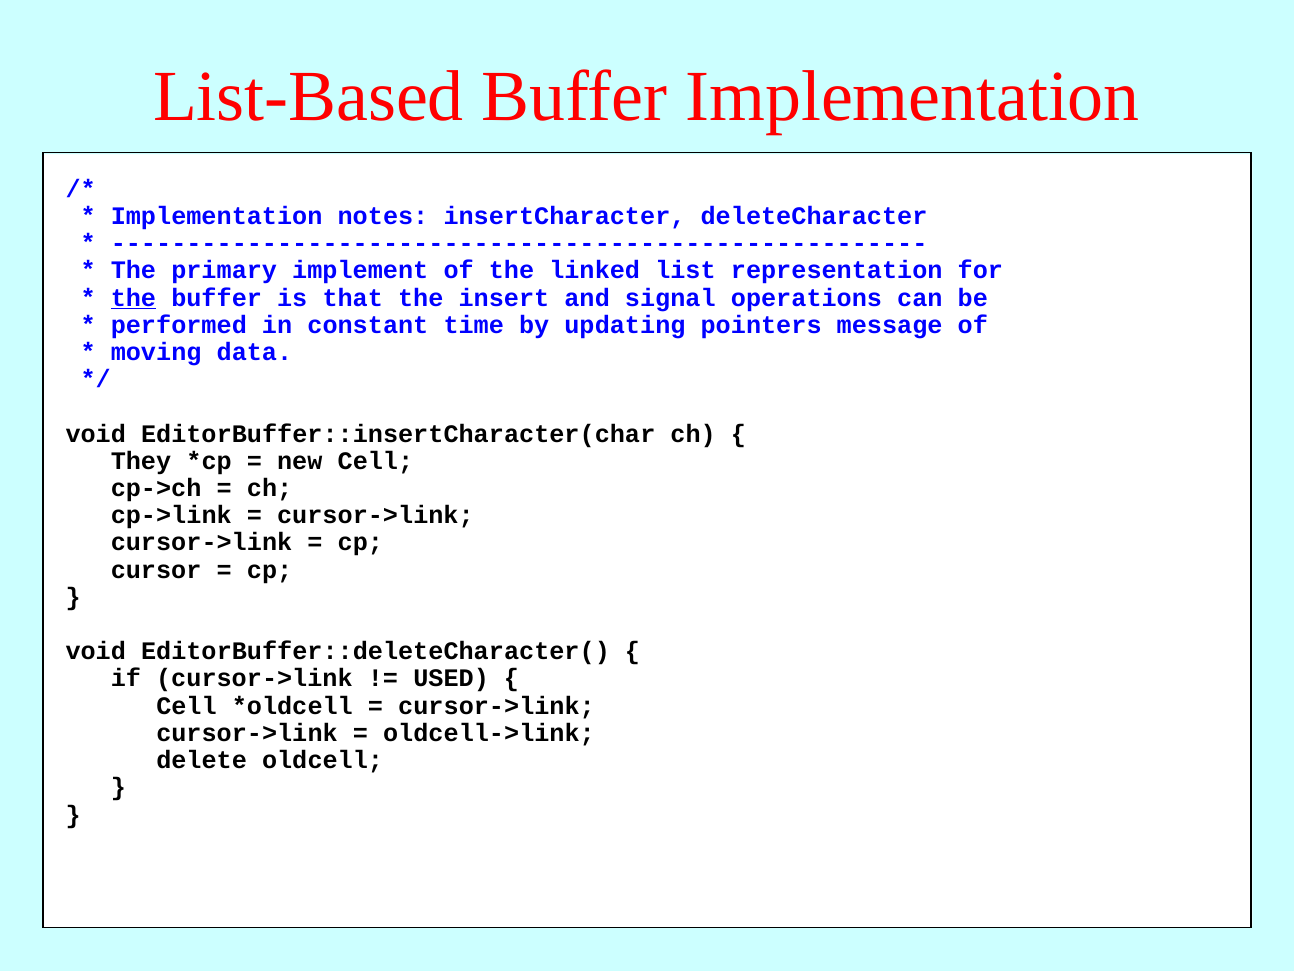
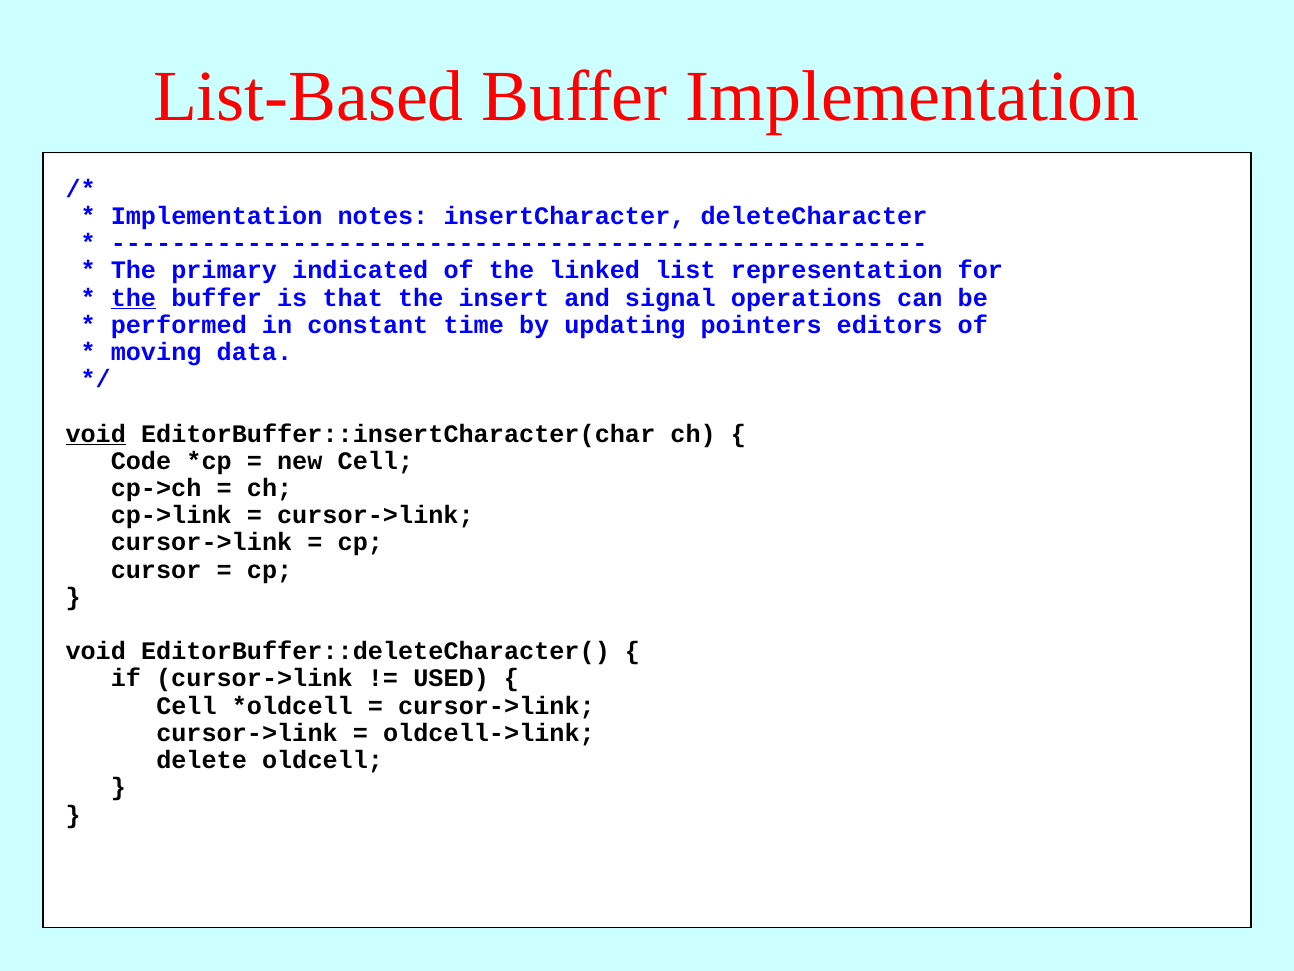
implement: implement -> indicated (360, 270)
message: message -> editors (890, 325)
void underline: none -> present (96, 434)
They: They -> Code (141, 461)
